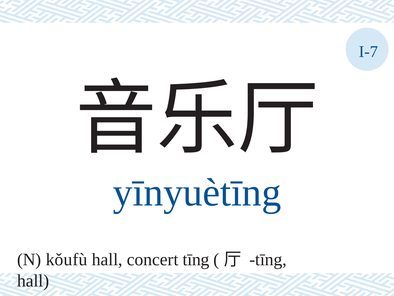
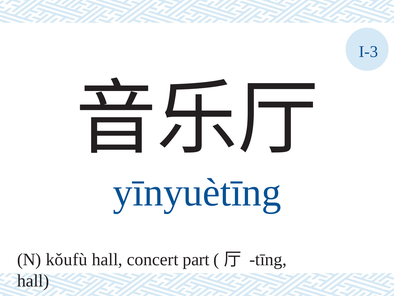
I-7: I-7 -> I-3 (369, 52)
concert tīng: tīng -> part (196, 259)
